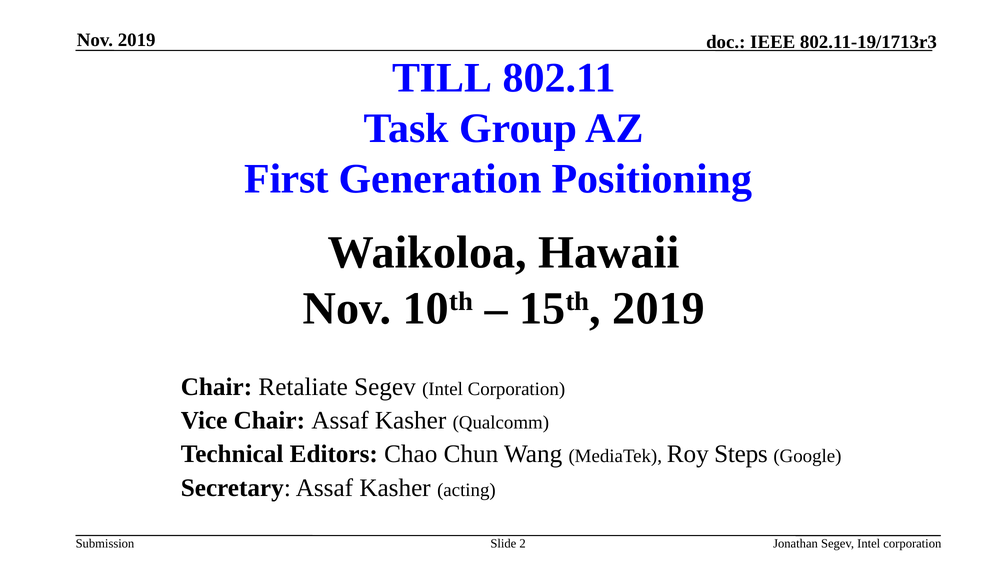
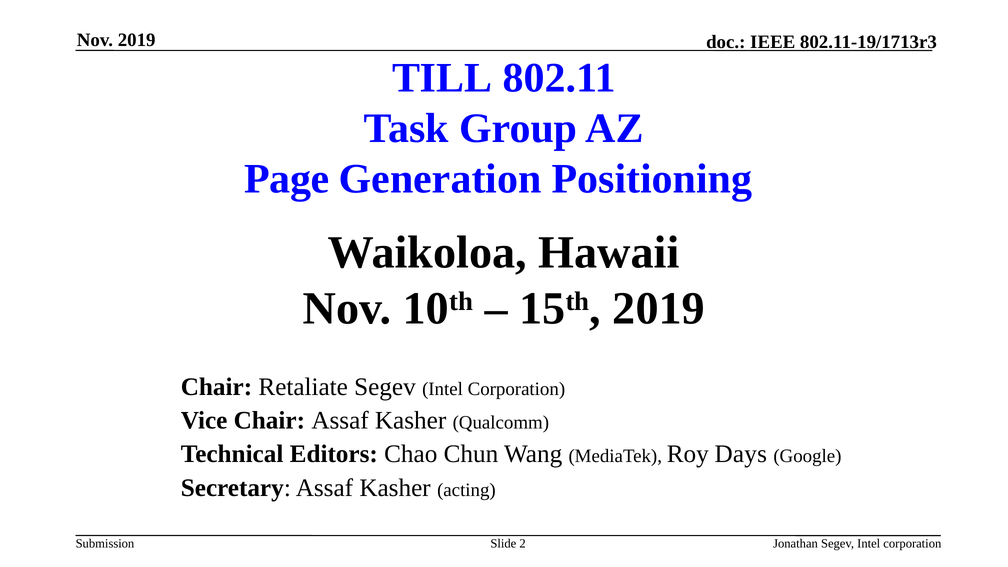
First: First -> Page (287, 179)
Steps: Steps -> Days (741, 454)
